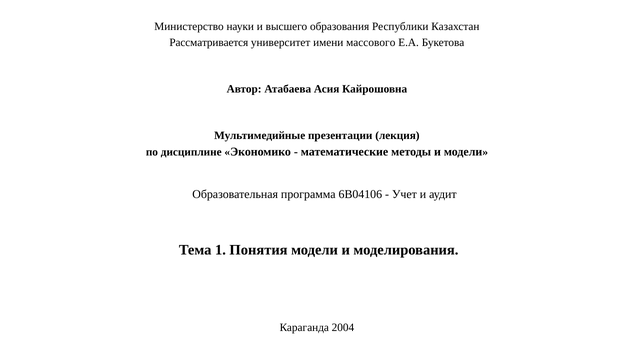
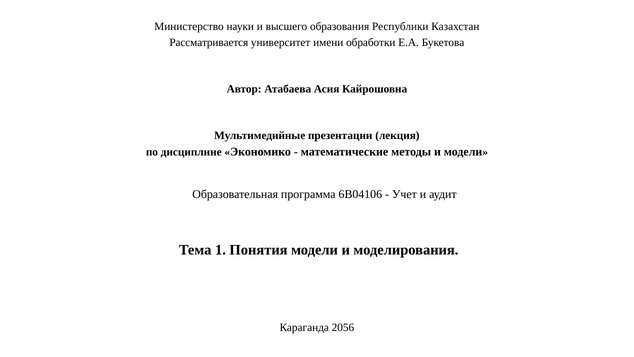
массового: массового -> обработки (371, 42)
2004: 2004 -> 2056 (343, 327)
